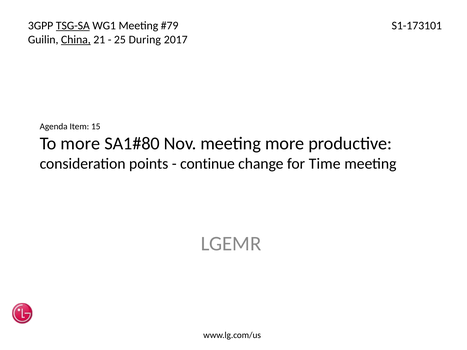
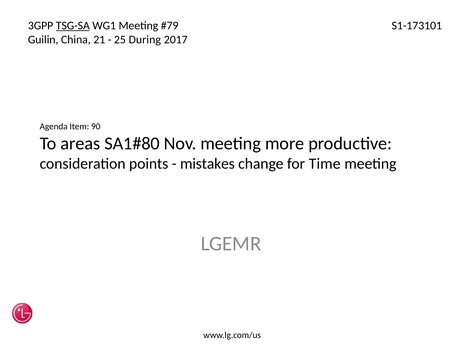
China underline: present -> none (76, 40)
15: 15 -> 90 (96, 127)
To more: more -> areas (80, 144)
continue: continue -> mistakes (207, 164)
